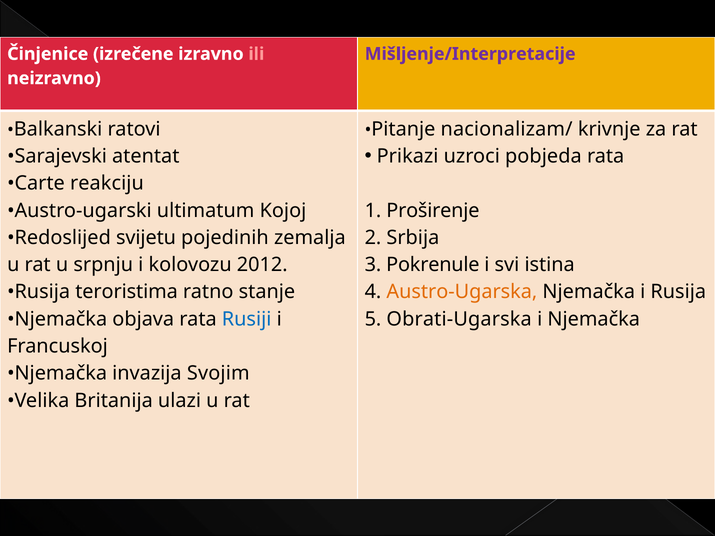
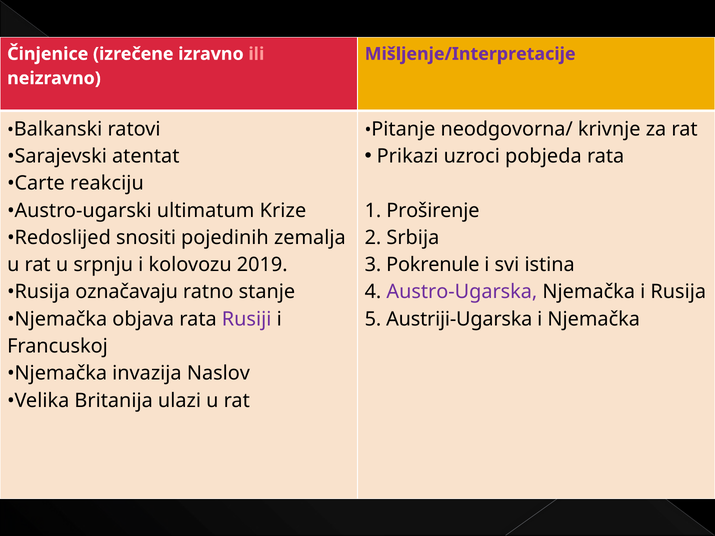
nacionalizam/: nacionalizam/ -> neodgovorna/ (507, 129)
Kojoj: Kojoj -> Krize (283, 211)
svijetu: svijetu -> snositi (146, 238)
2012: 2012 -> 2019 (262, 265)
teroristima: teroristima -> označavaju (127, 292)
Austro-Ugarska colour: orange -> purple (462, 292)
Rusiji colour: blue -> purple (247, 319)
Obrati-Ugarska: Obrati-Ugarska -> Austriji-Ugarska (459, 319)
Svojim: Svojim -> Naslov (218, 374)
